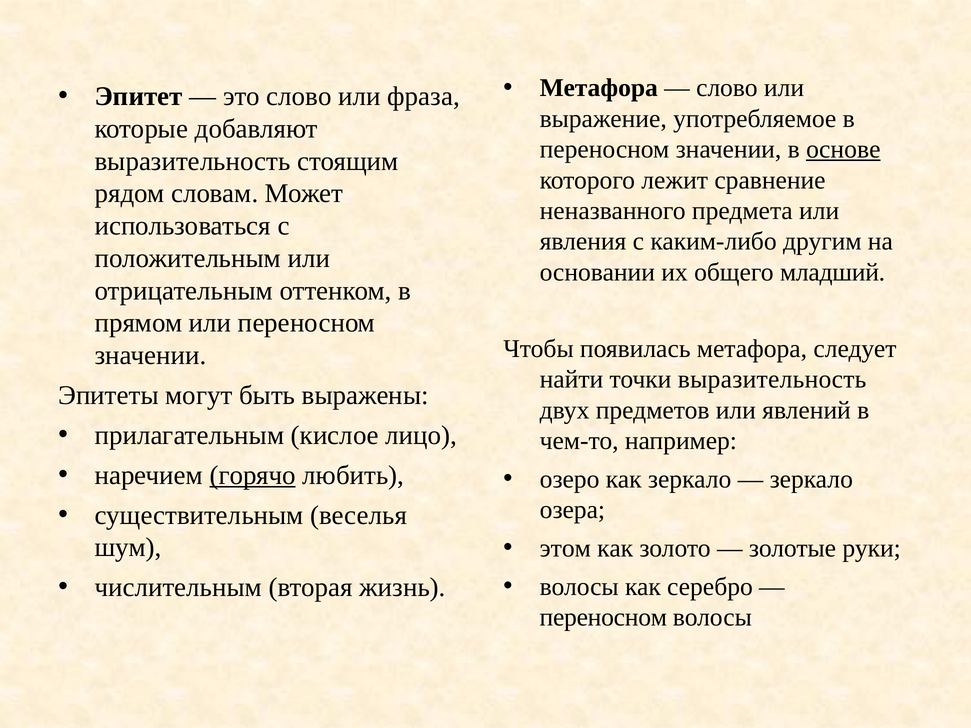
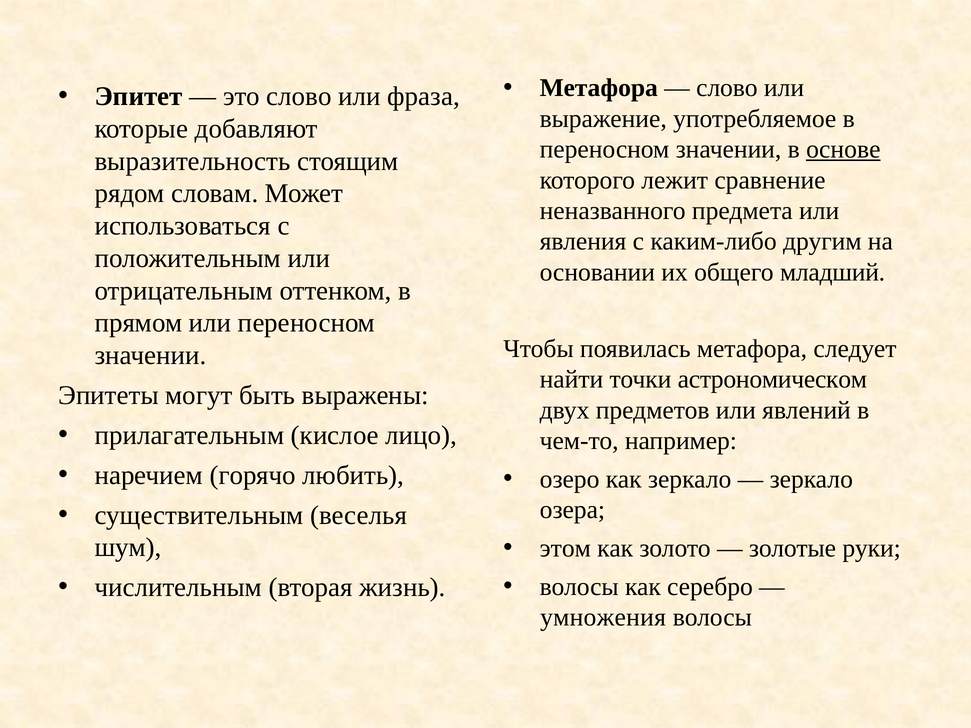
точки выразительность: выразительность -> астрономическом (772, 380)
горячо underline: present -> none (253, 475)
переносном: переносном -> умножения (603, 618)
